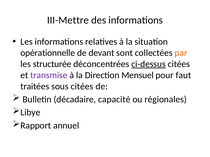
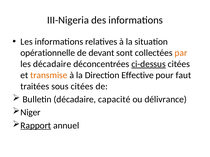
III-Mettre: III-Mettre -> III-Nigeria (68, 20)
les structurée: structurée -> décadaire (52, 64)
transmise colour: purple -> orange (49, 75)
Mensuel: Mensuel -> Effective (138, 75)
régionales: régionales -> délivrance (166, 100)
Libye: Libye -> Niger (30, 113)
Rapport underline: none -> present (36, 126)
